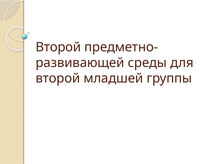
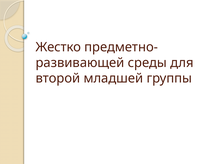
Второй: Второй -> Жестко (58, 47)
